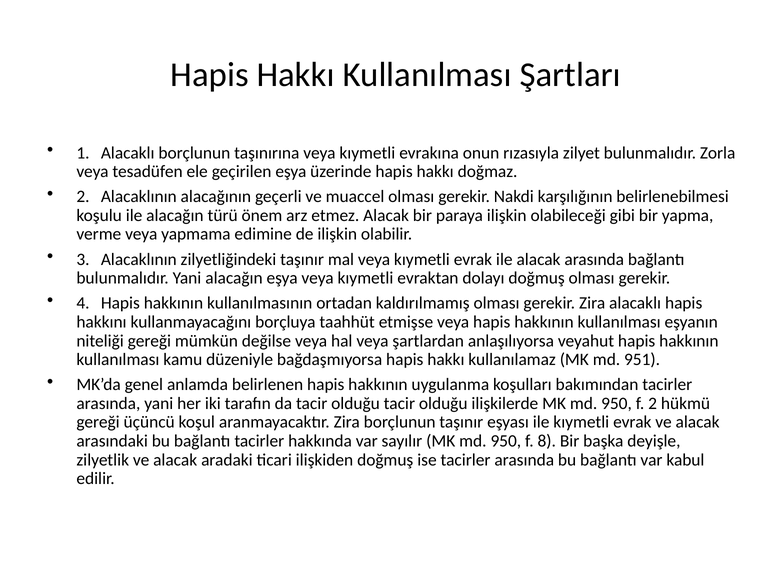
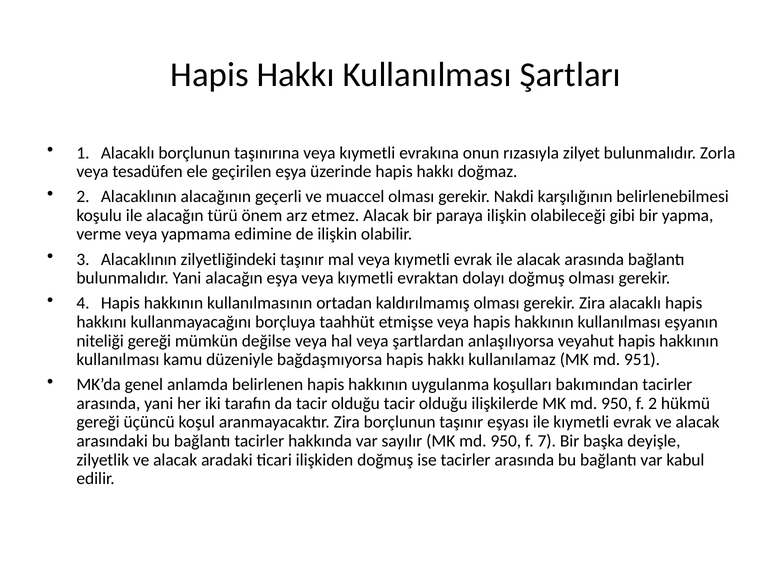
8: 8 -> 7 (547, 441)
